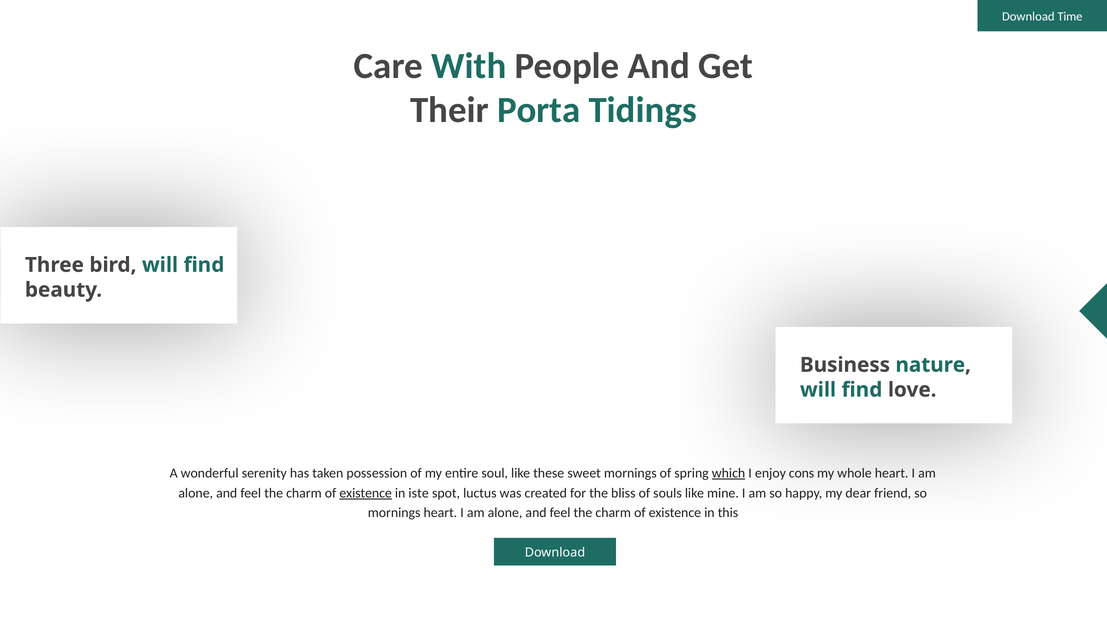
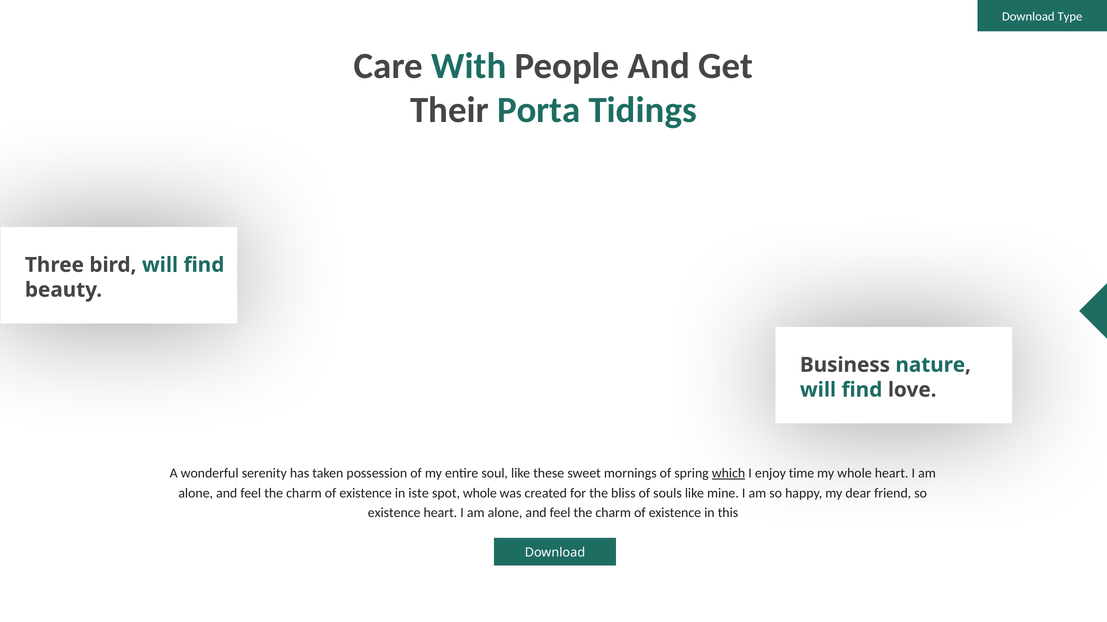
Time: Time -> Type (1070, 17)
cons: cons -> time (802, 474)
existence underline: present -> none (366, 493)
spot luctus: luctus -> whole (480, 493)
mornings: mornings -> existence (394, 513)
